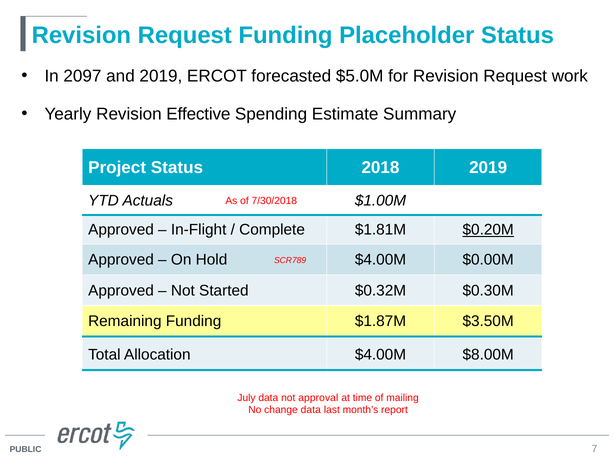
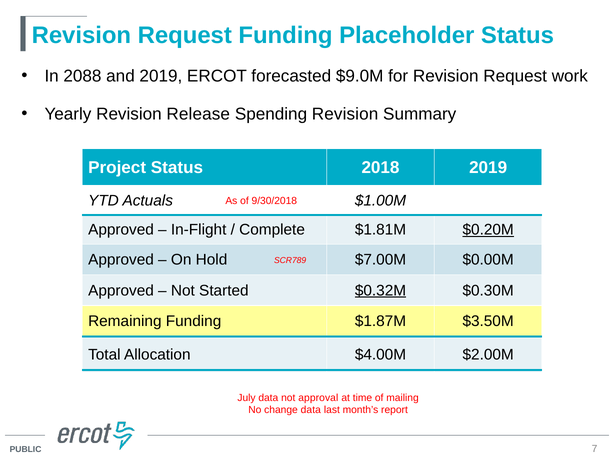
2097: 2097 -> 2088 (82, 76)
$5.0M: $5.0M -> $9.0M (360, 76)
Effective: Effective -> Release (198, 114)
Spending Estimate: Estimate -> Revision (345, 114)
7/30/2018: 7/30/2018 -> 9/30/2018 (274, 201)
Hold $4.00M: $4.00M -> $7.00M (381, 260)
$0.32M underline: none -> present (381, 291)
$8.00M: $8.00M -> $2.00M (488, 355)
